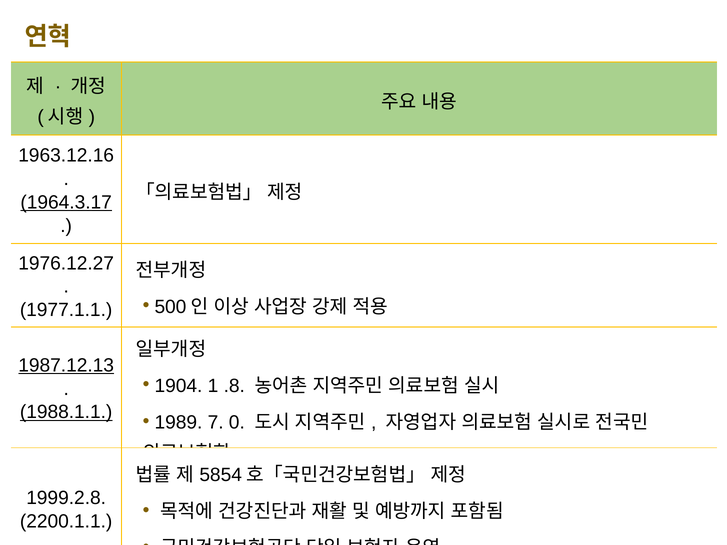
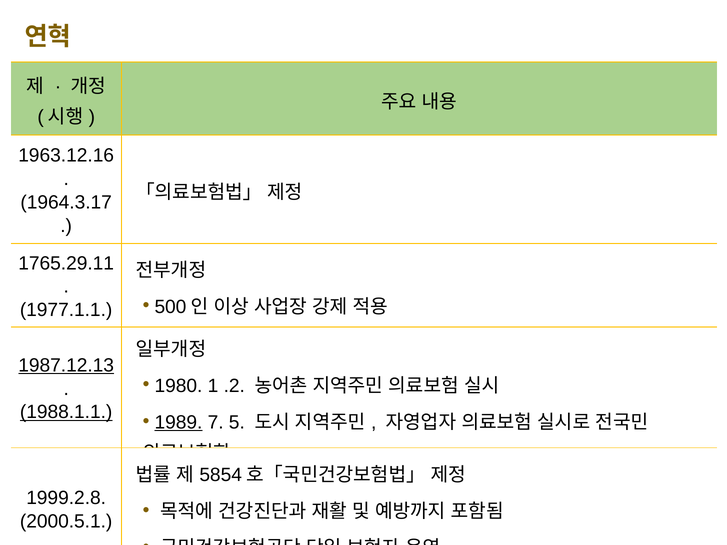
1964.3.17 underline: present -> none (66, 202)
1976.12.27: 1976.12.27 -> 1765.29.11 (66, 263)
1904: 1904 -> 1980 (178, 386)
.8: .8 -> .2 (234, 386)
1989 underline: none -> present (178, 423)
0: 0 -> 5 (237, 423)
2200.1.1: 2200.1.1 -> 2000.5.1 (66, 521)
